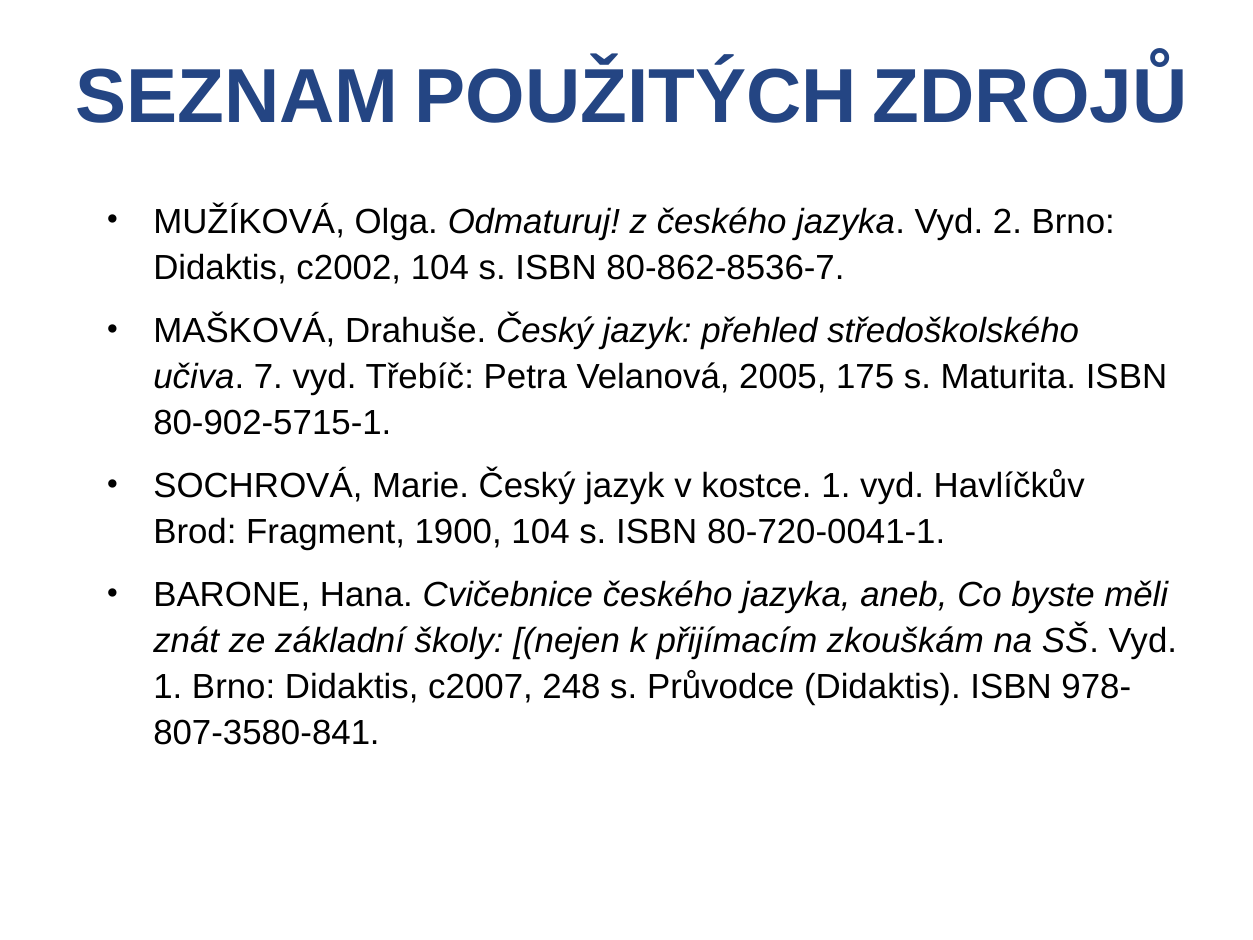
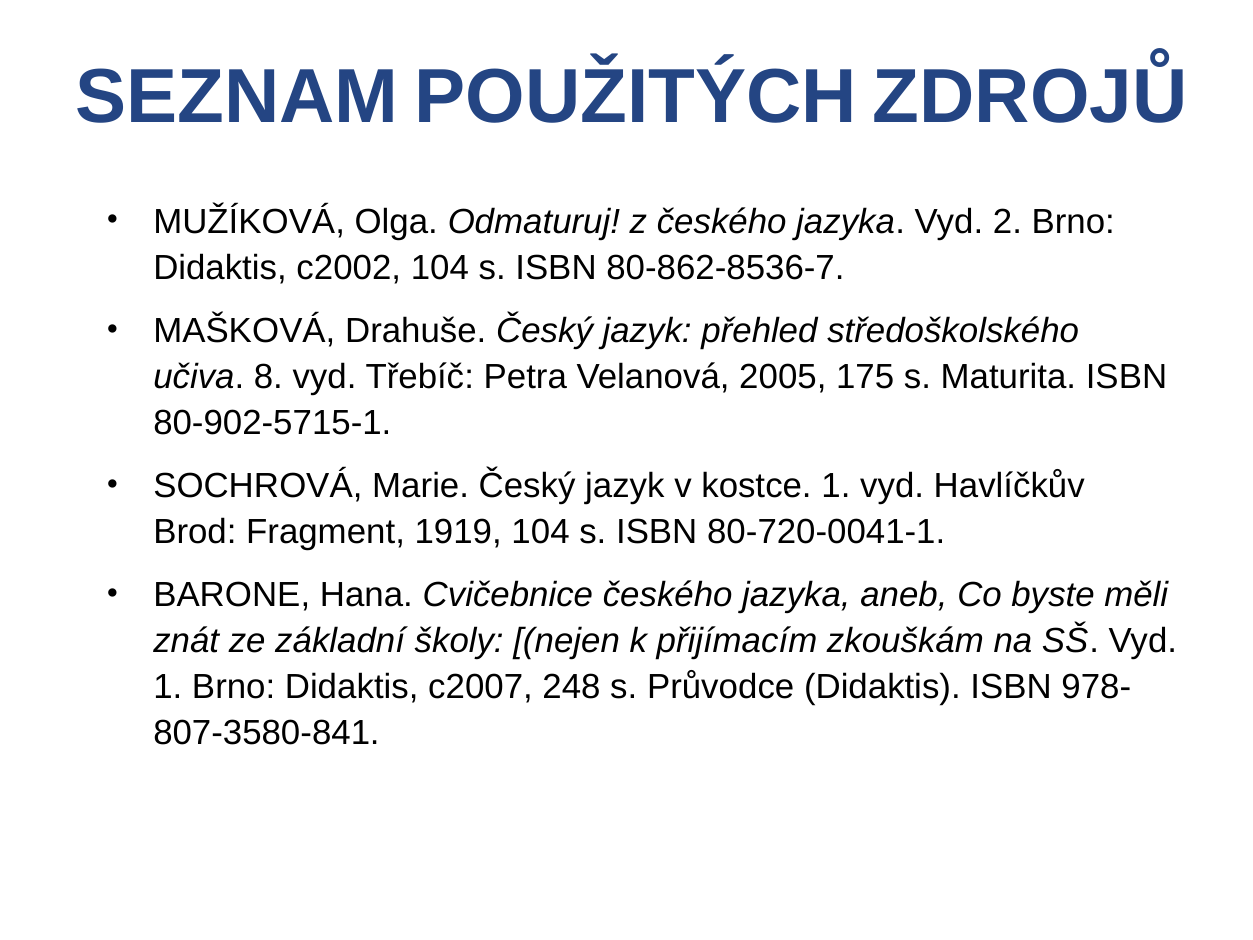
7: 7 -> 8 (268, 377)
1900: 1900 -> 1919 (458, 532)
